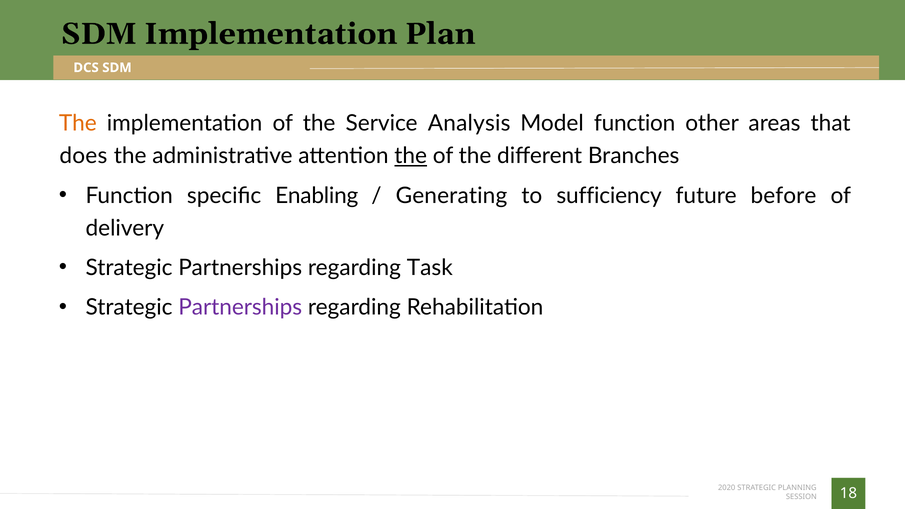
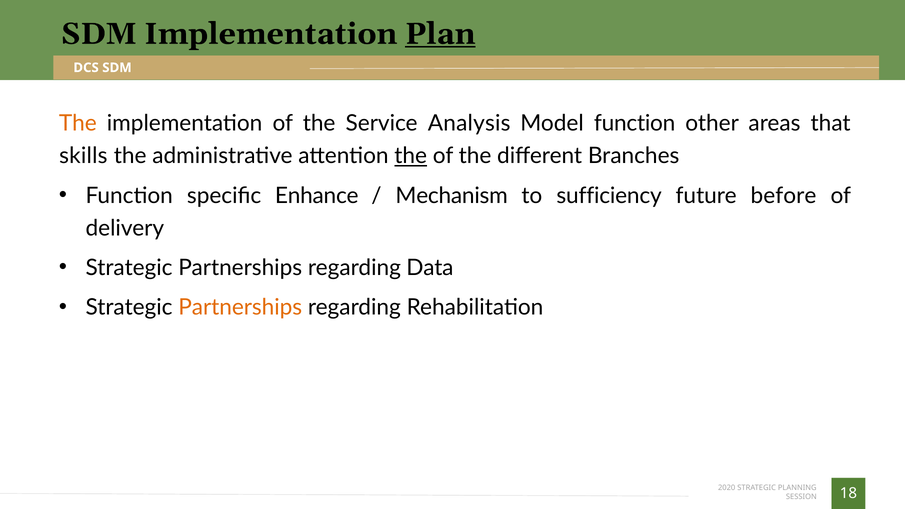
Plan underline: none -> present (440, 34)
does: does -> skills (83, 156)
Enabling: Enabling -> Enhance (317, 196)
Generating: Generating -> Mechanism (452, 196)
Task: Task -> Data (430, 268)
Partnerships colour: purple -> orange (240, 307)
